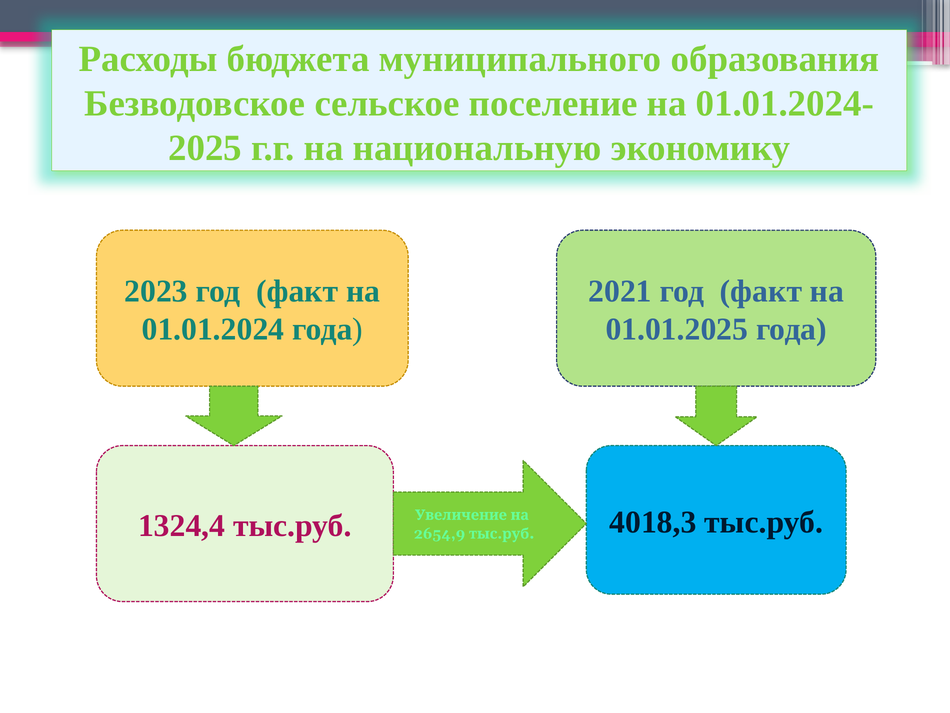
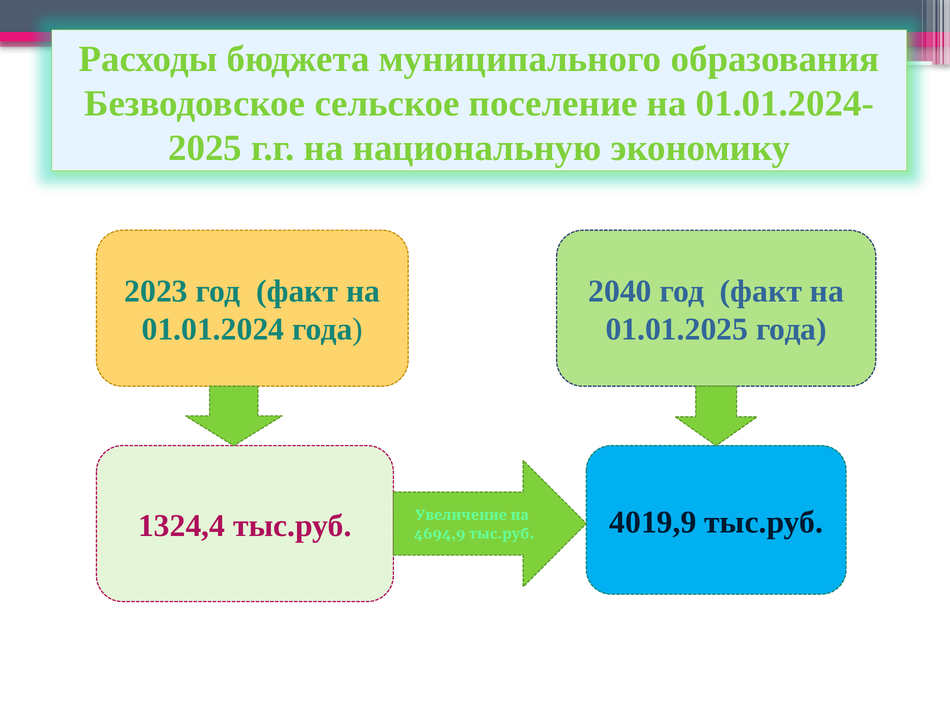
2021: 2021 -> 2040 (620, 291)
4018,3: 4018,3 -> 4019,9 (653, 522)
2654,9: 2654,9 -> 4694,9 (439, 533)
